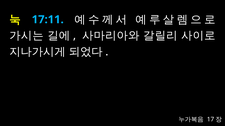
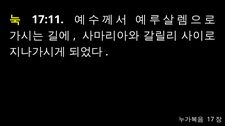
17:11 colour: light blue -> white (48, 20)
